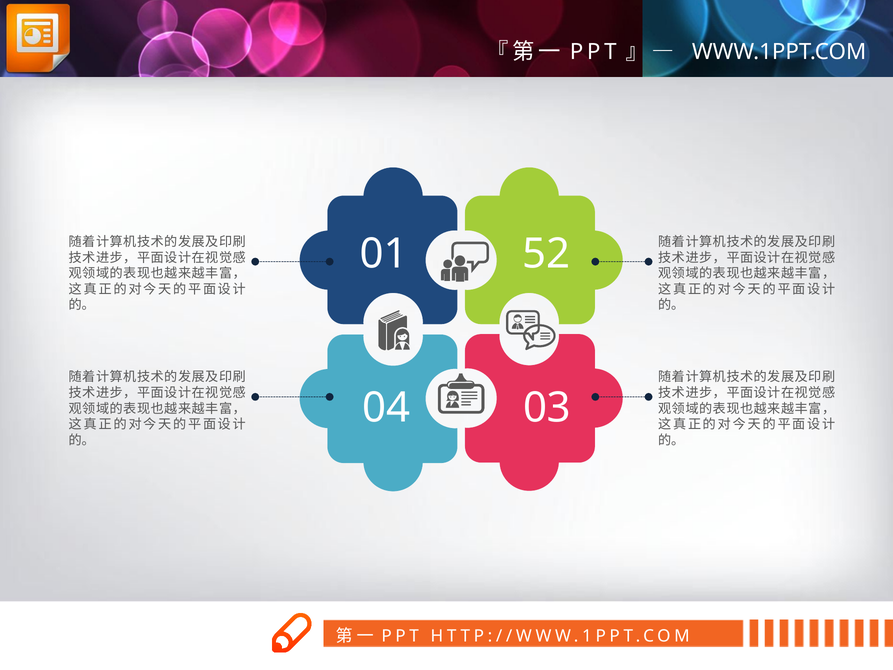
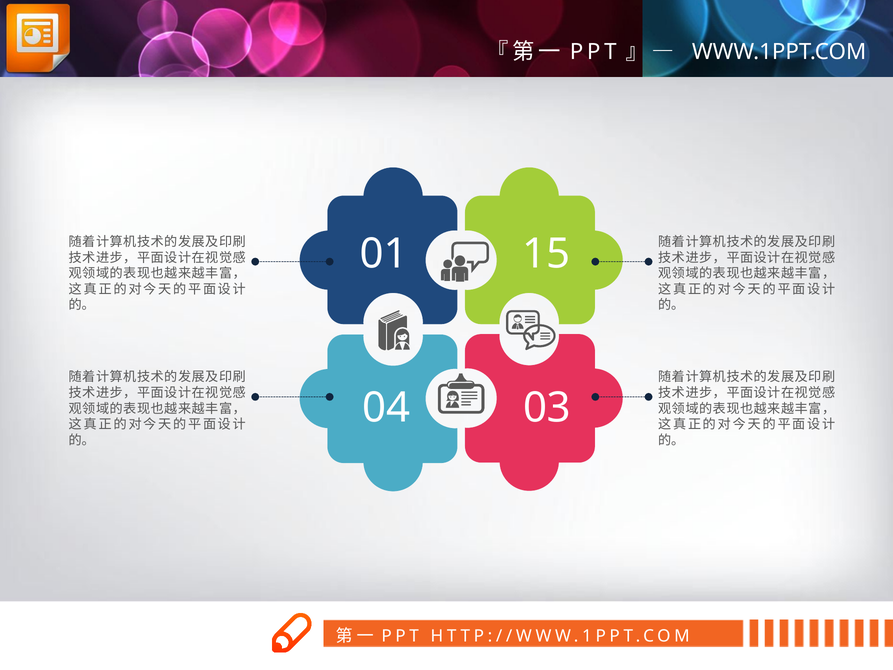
52: 52 -> 15 (546, 254)
